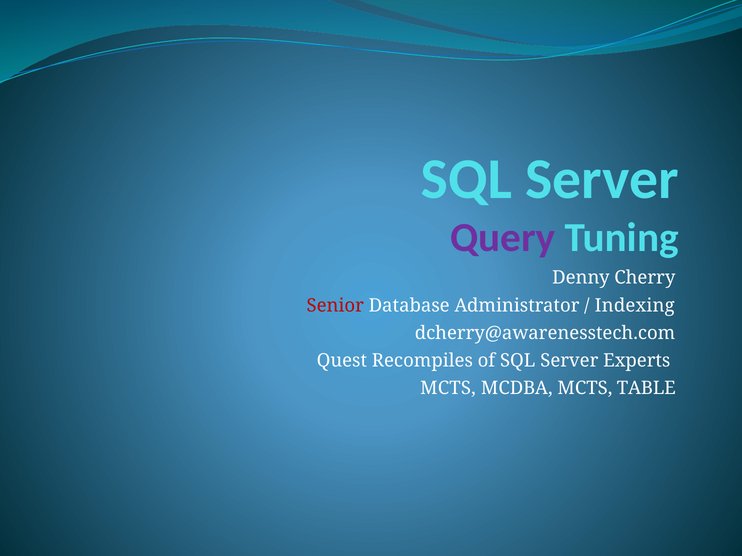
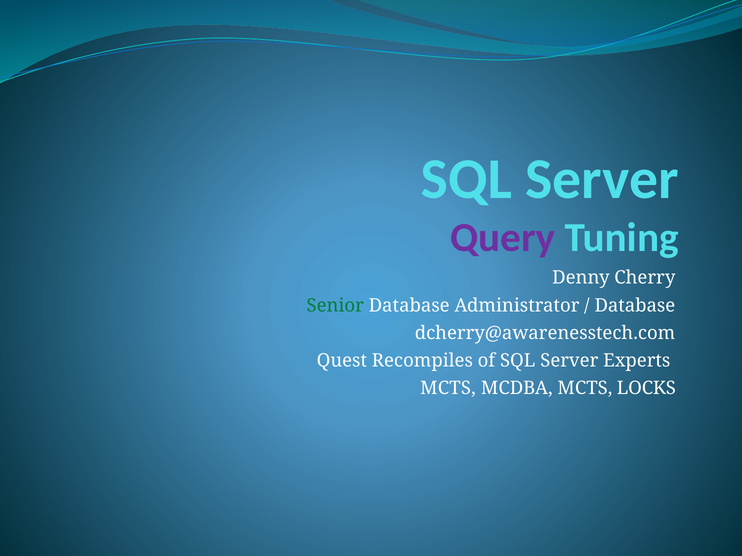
Senior colour: red -> green (335, 306)
Indexing: Indexing -> Database (635, 306)
TABLE: TABLE -> LOCKS (646, 388)
